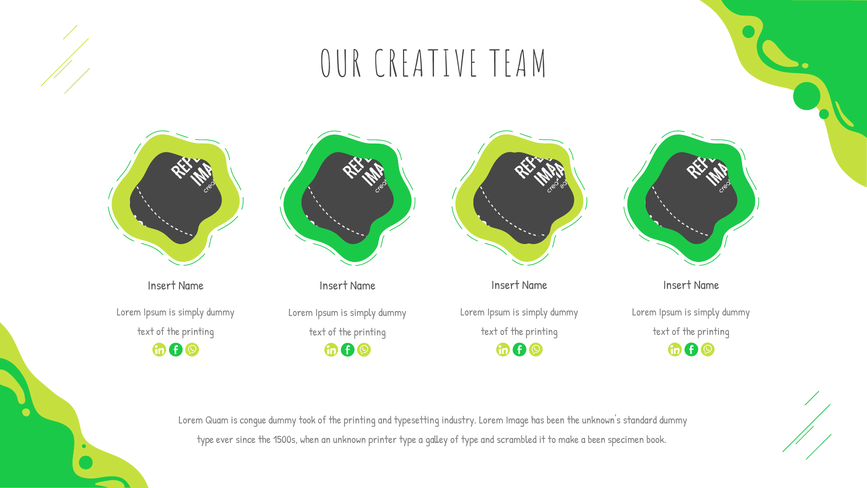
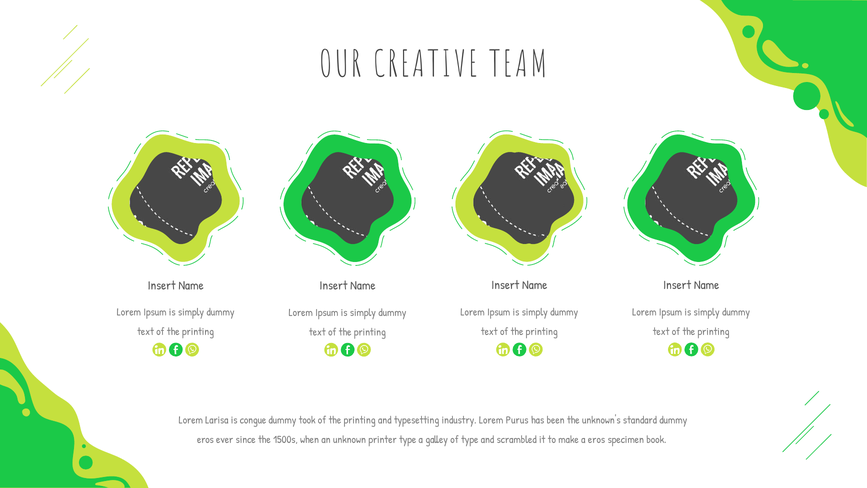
Quam: Quam -> Larisa (217, 420)
Image: Image -> Purus (517, 420)
type: type -> eros (205, 439)
a been: been -> eros (597, 439)
